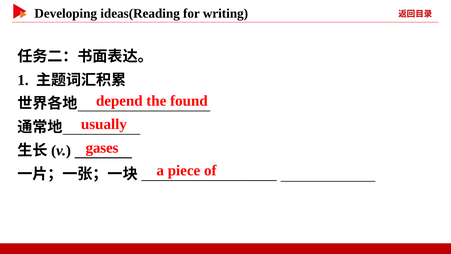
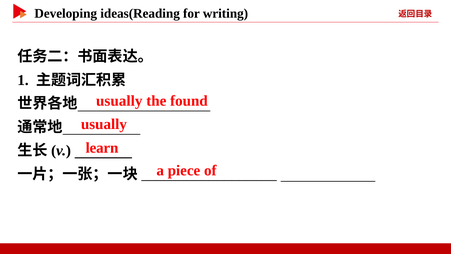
depend: depend -> usually (119, 101)
gases: gases -> learn (102, 148)
